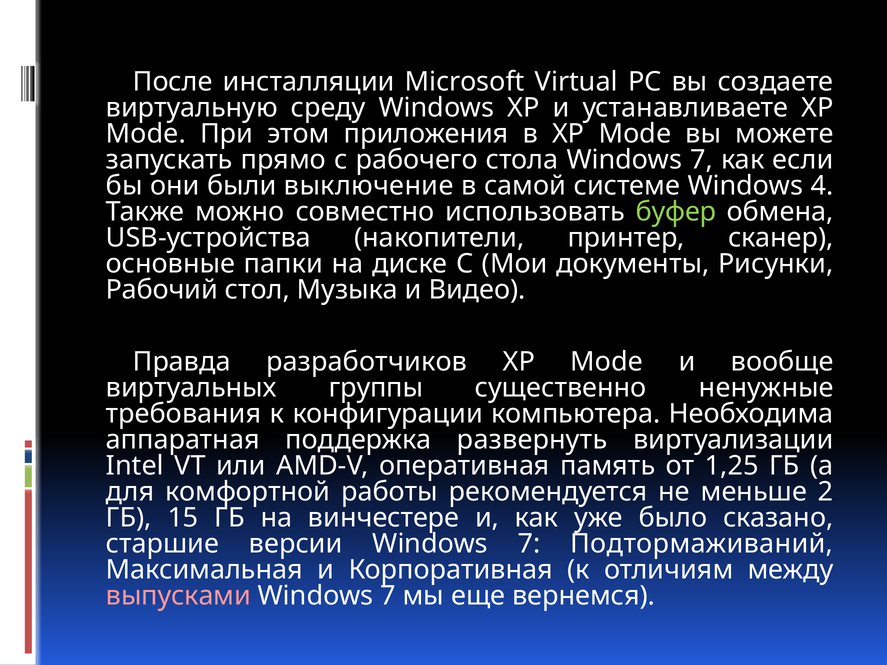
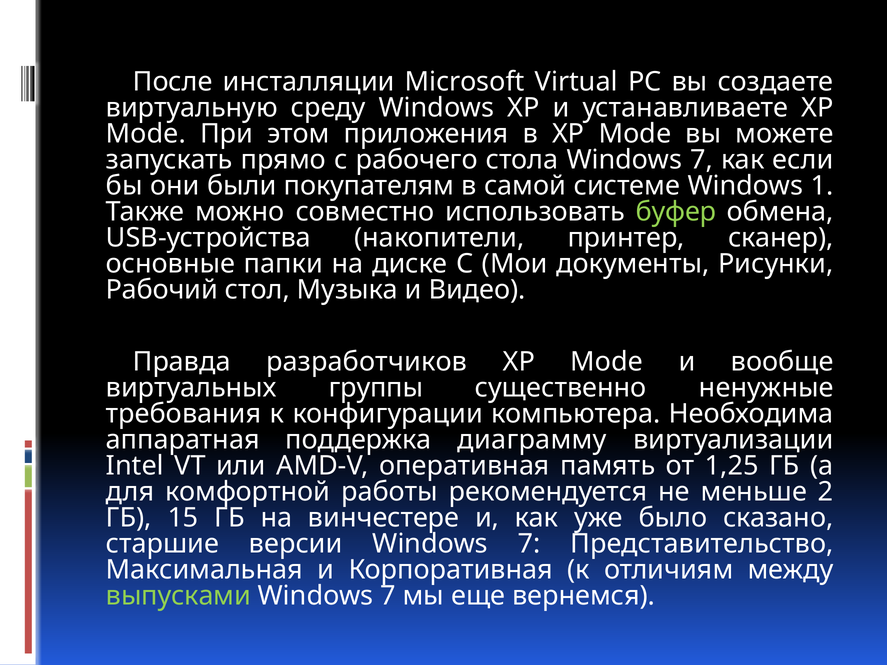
выключение: выключение -> покупателям (369, 186)
4: 4 -> 1 (822, 186)
развернуть: развернуть -> диаграмму (532, 440)
Подтормаживаний: Подтормаживаний -> Представительство (702, 544)
выпусками colour: pink -> light green (178, 596)
